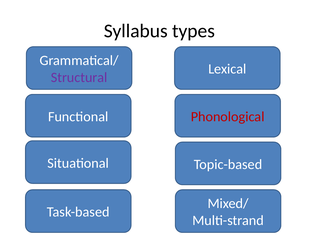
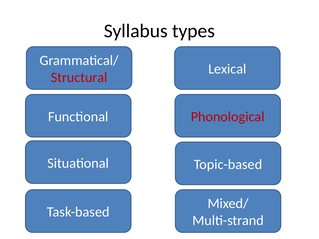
Structural colour: purple -> red (79, 78)
